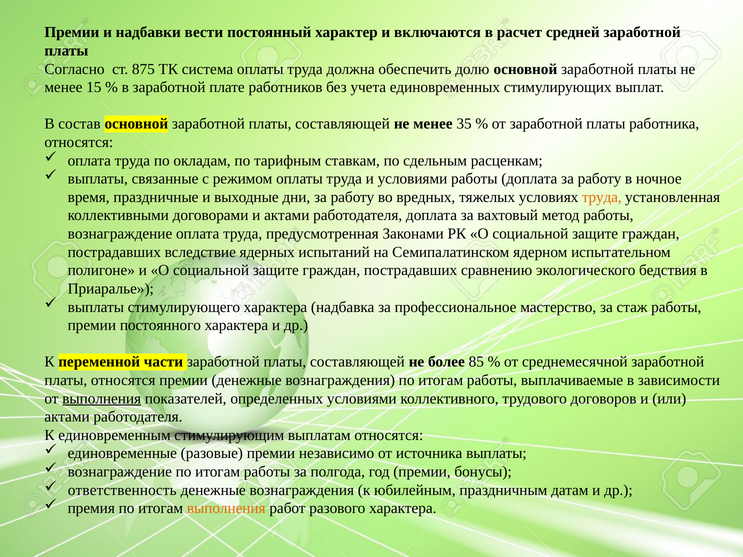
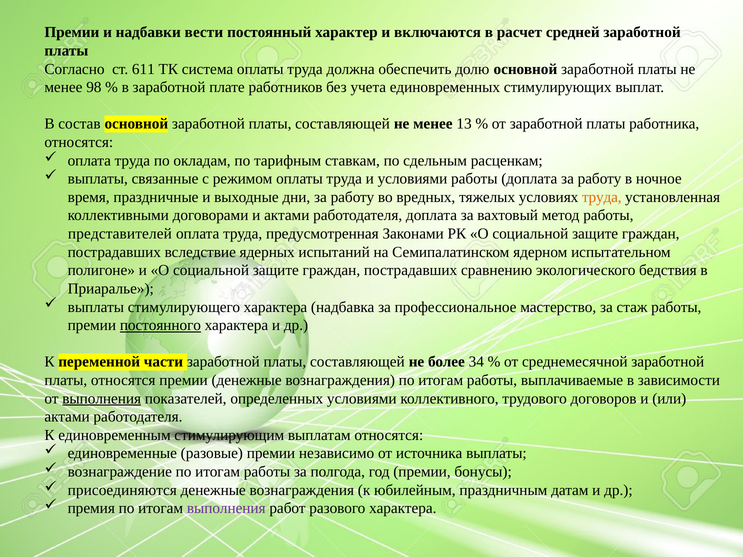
875: 875 -> 611 (143, 69)
15: 15 -> 98 (94, 87)
35: 35 -> 13 (464, 124)
вознаграждение: вознаграждение -> представителей (120, 234)
постоянного underline: none -> present (160, 325)
85: 85 -> 34 (476, 362)
ответственность: ответственность -> присоединяются (122, 490)
выполнения colour: orange -> purple (226, 509)
